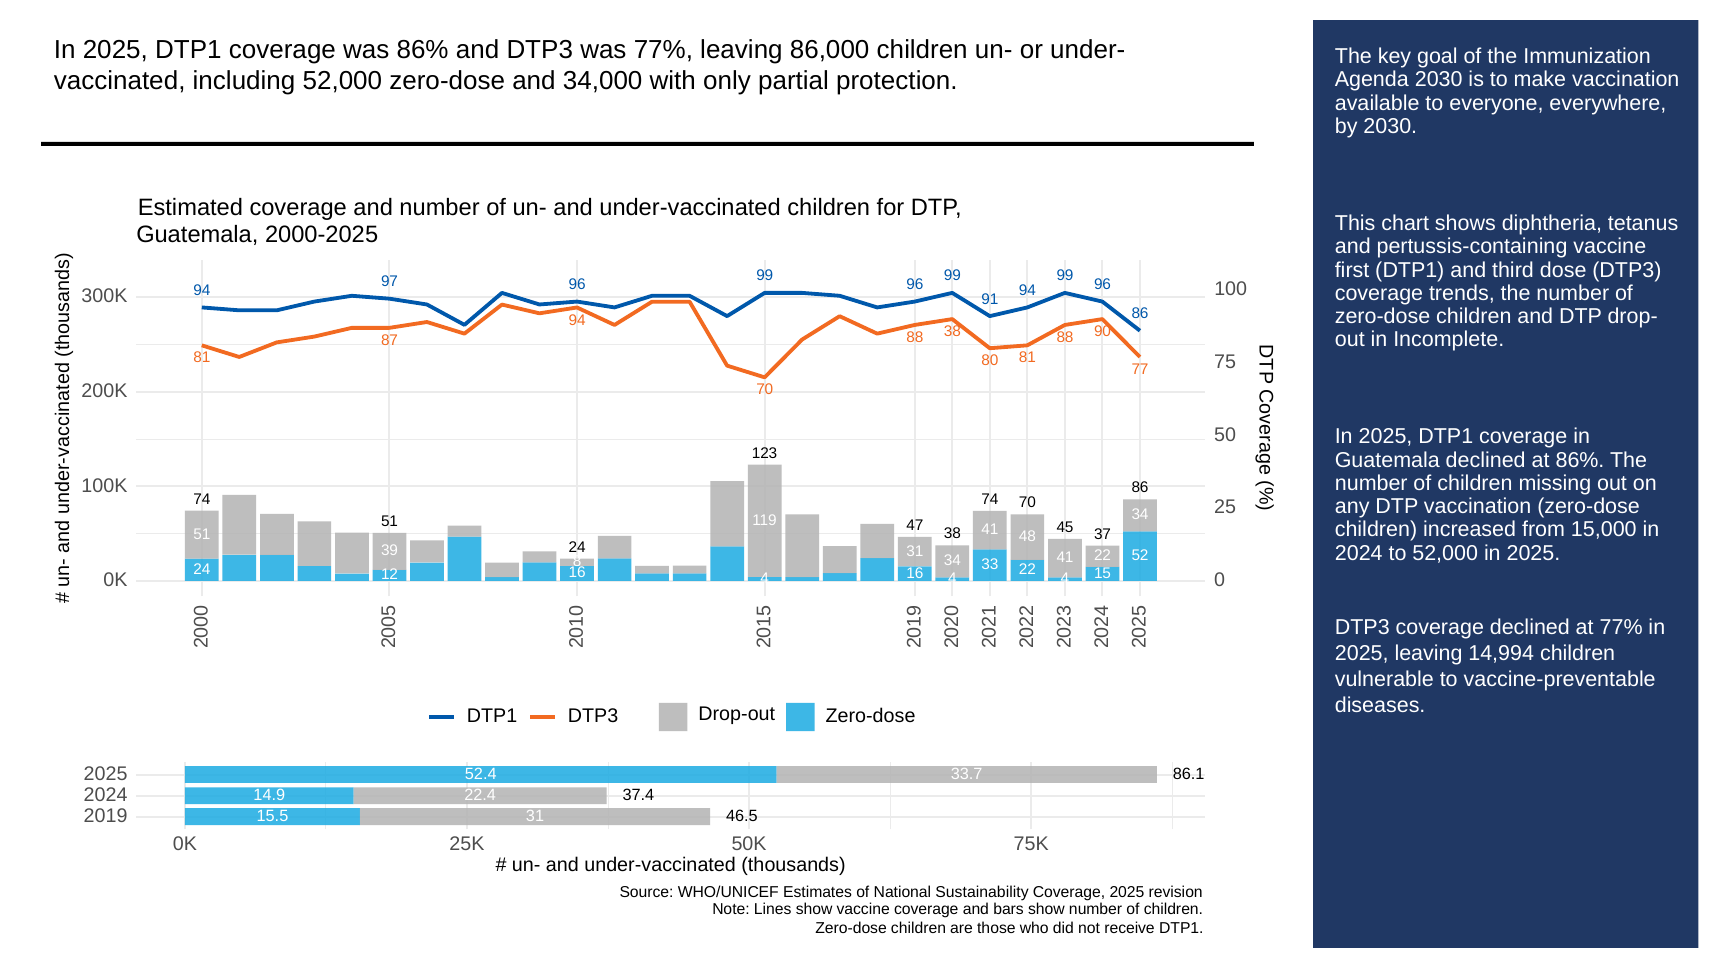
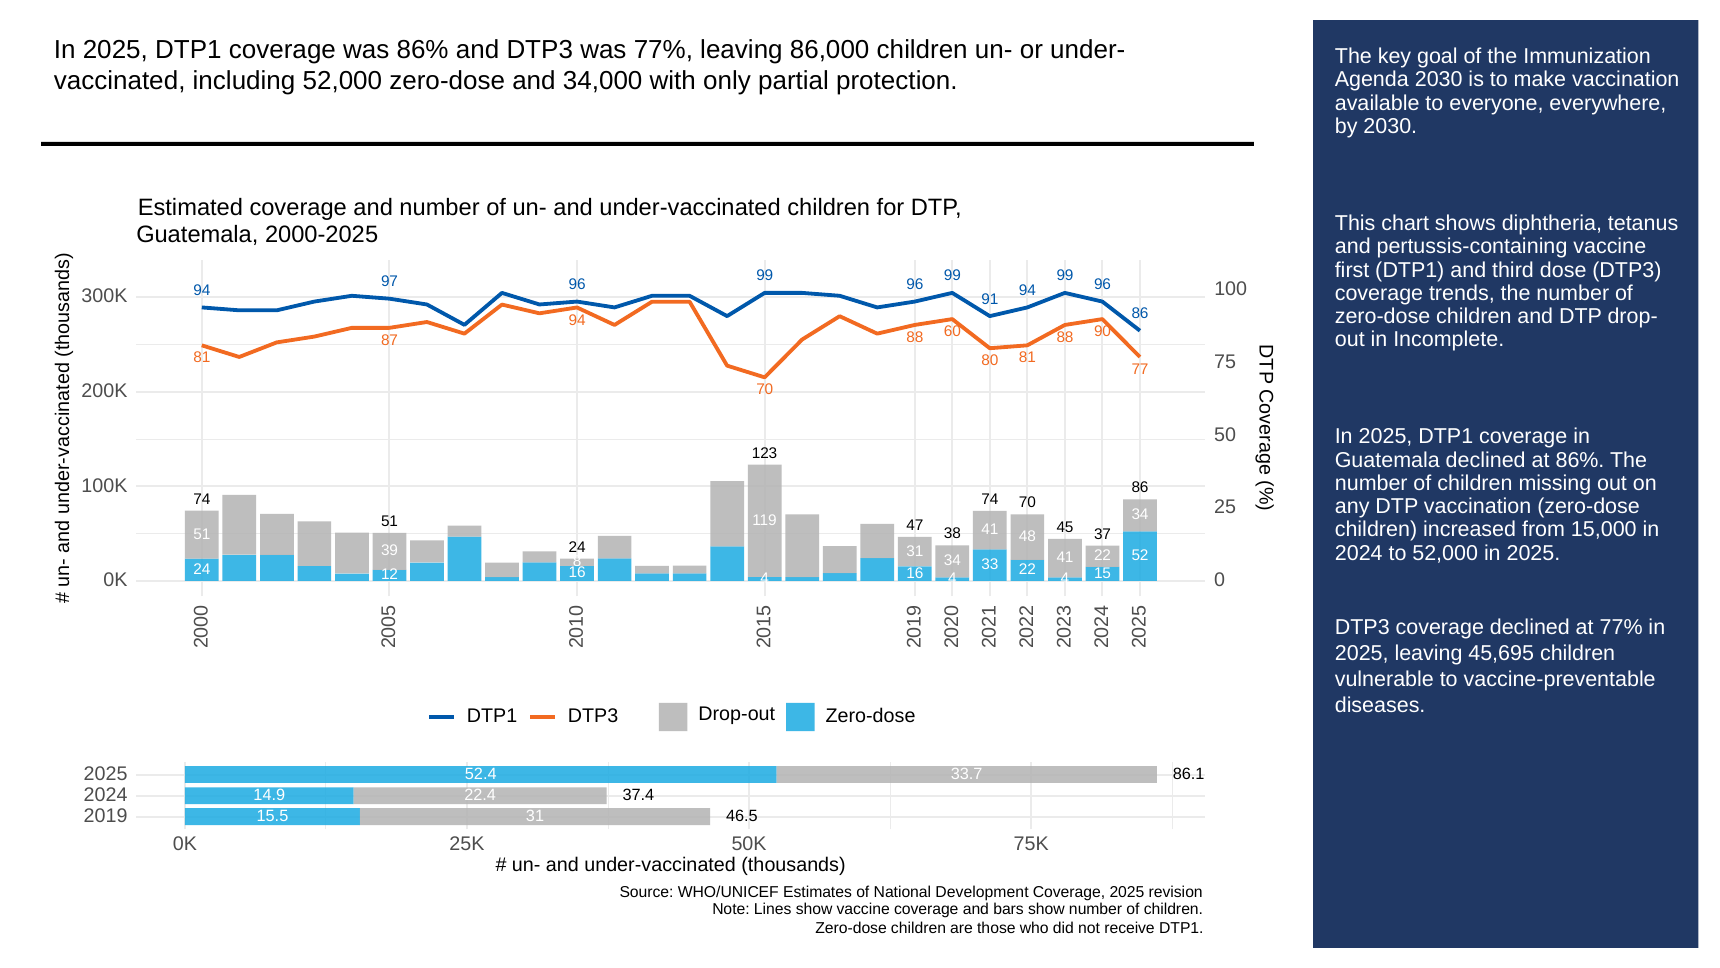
88 38: 38 -> 60 (952, 331)
14,994: 14,994 -> 45,695 (1501, 653)
Sustainability: Sustainability -> Development (982, 892)
